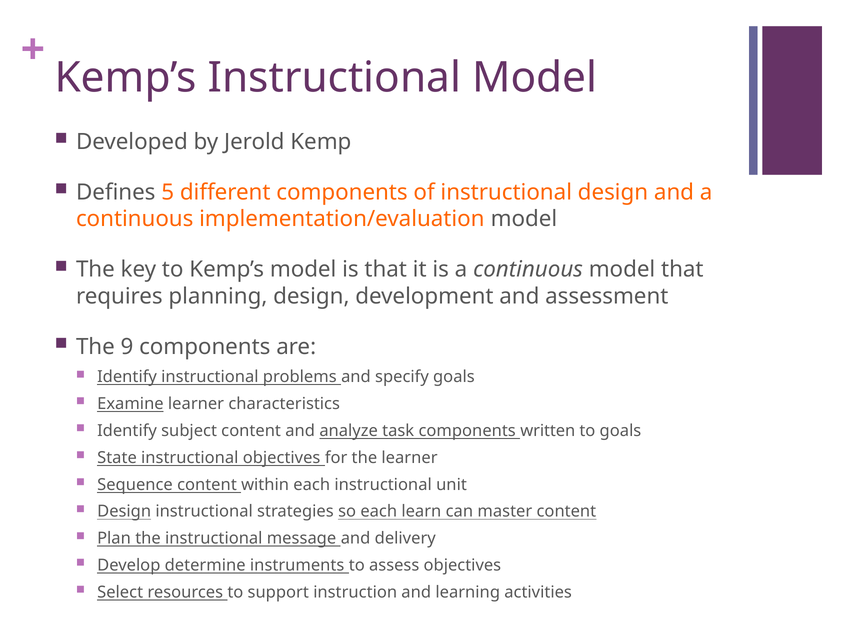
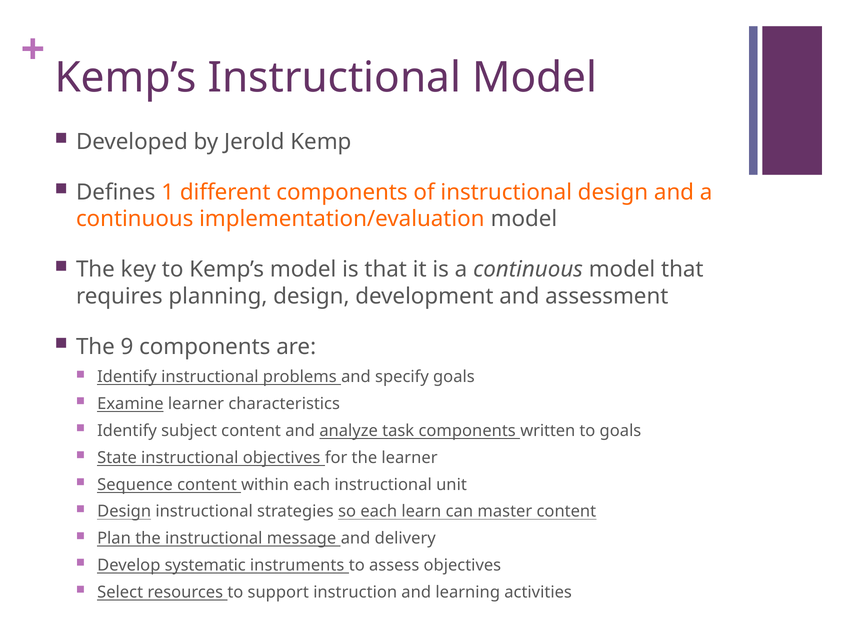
5: 5 -> 1 (168, 192)
determine: determine -> systematic (205, 565)
